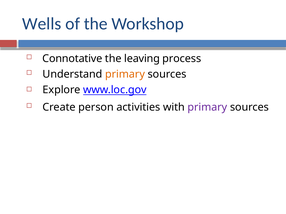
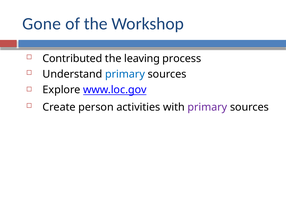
Wells: Wells -> Gone (42, 24)
Connotative: Connotative -> Contributed (72, 59)
primary colour: orange -> blue (125, 74)
